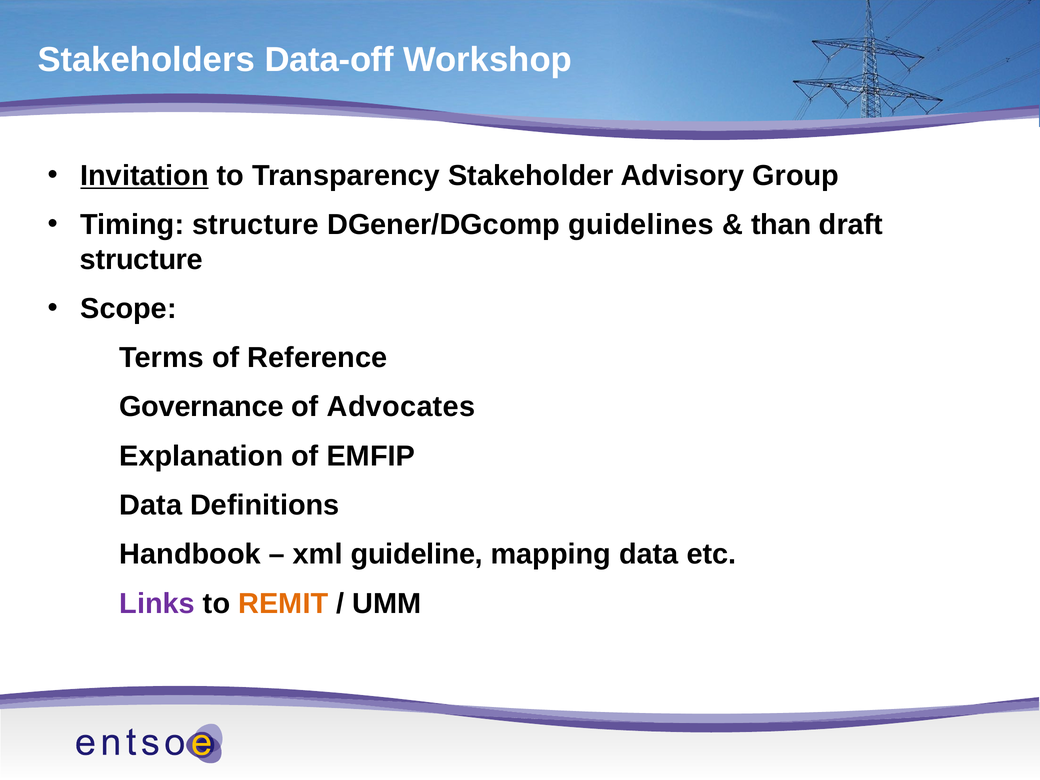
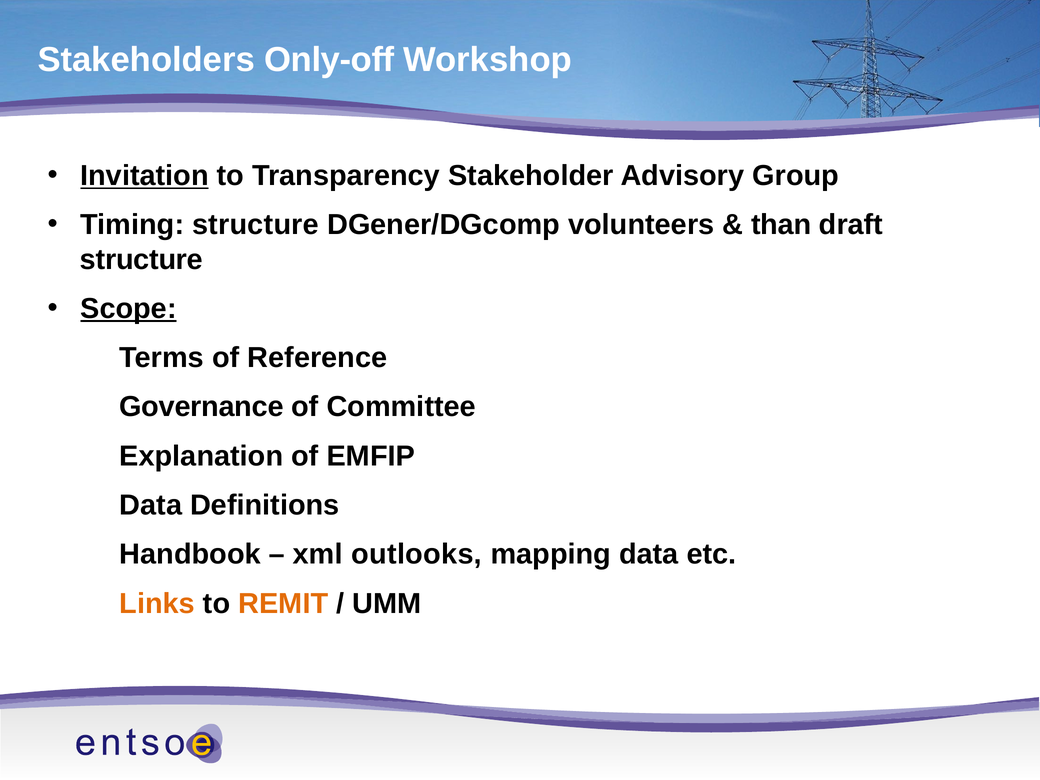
Data-off: Data-off -> Only-off (329, 60)
guidelines: guidelines -> volunteers (641, 225)
Scope underline: none -> present (128, 309)
Advocates: Advocates -> Committee (401, 407)
guideline: guideline -> outlooks (417, 554)
Links colour: purple -> orange (157, 603)
